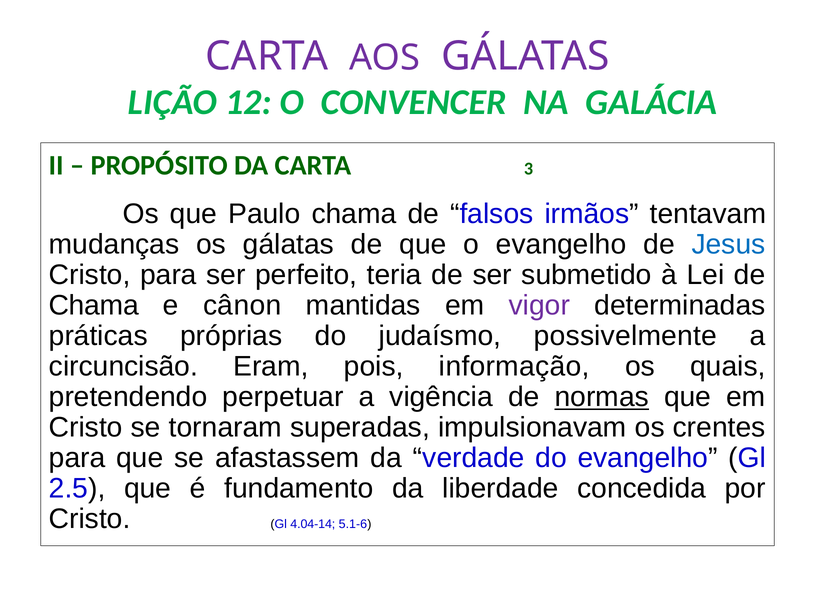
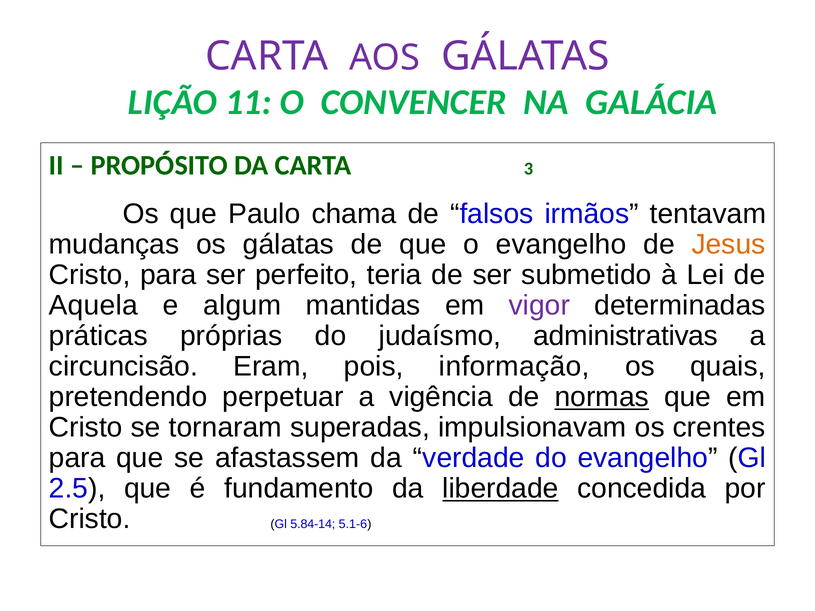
12: 12 -> 11 (248, 102)
Jesus colour: blue -> orange (729, 244)
Chama: Chama -> Aquela (93, 306)
cânon: cânon -> algum (242, 306)
possivelmente: possivelmente -> administrativas (626, 336)
liberdade underline: none -> present (500, 489)
4.04-14: 4.04-14 -> 5.84-14 (313, 525)
